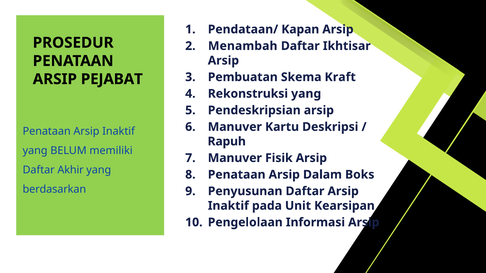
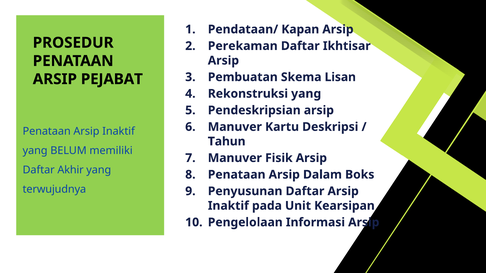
Menambah: Menambah -> Perekaman (243, 46)
Kraft: Kraft -> Lisan (340, 77)
Rapuh: Rapuh -> Tahun (227, 142)
berdasarkan: berdasarkan -> terwujudnya (54, 190)
